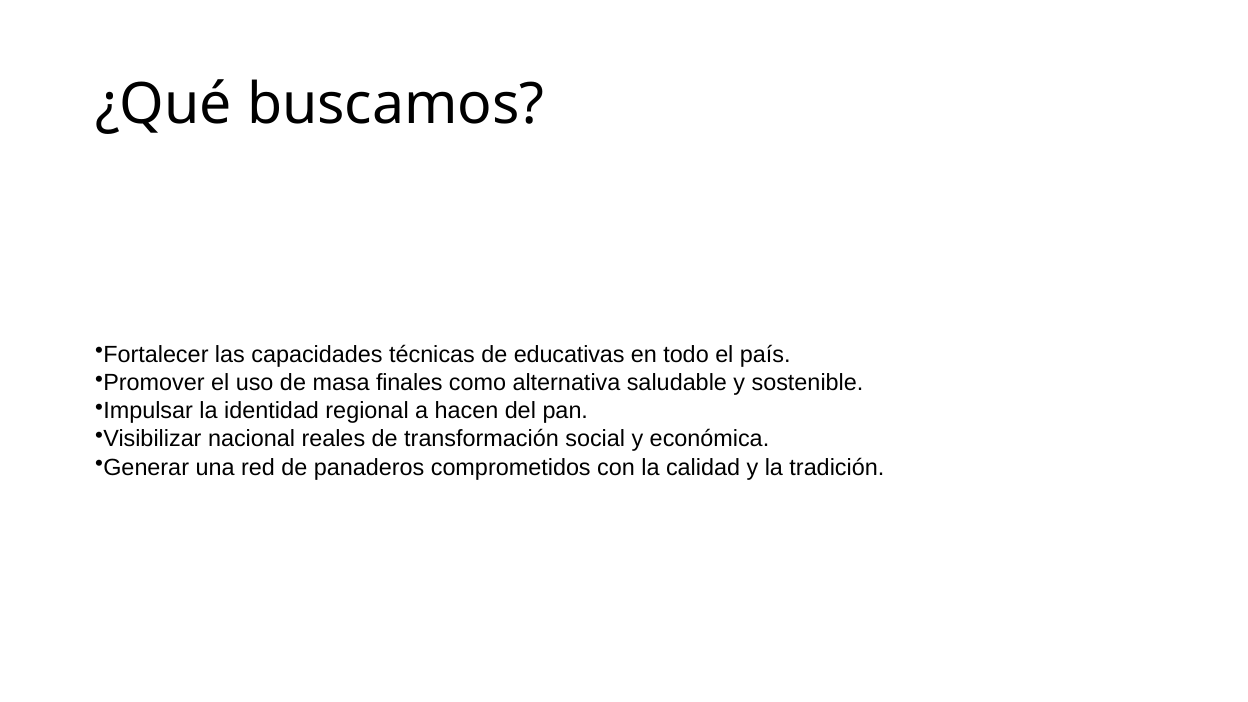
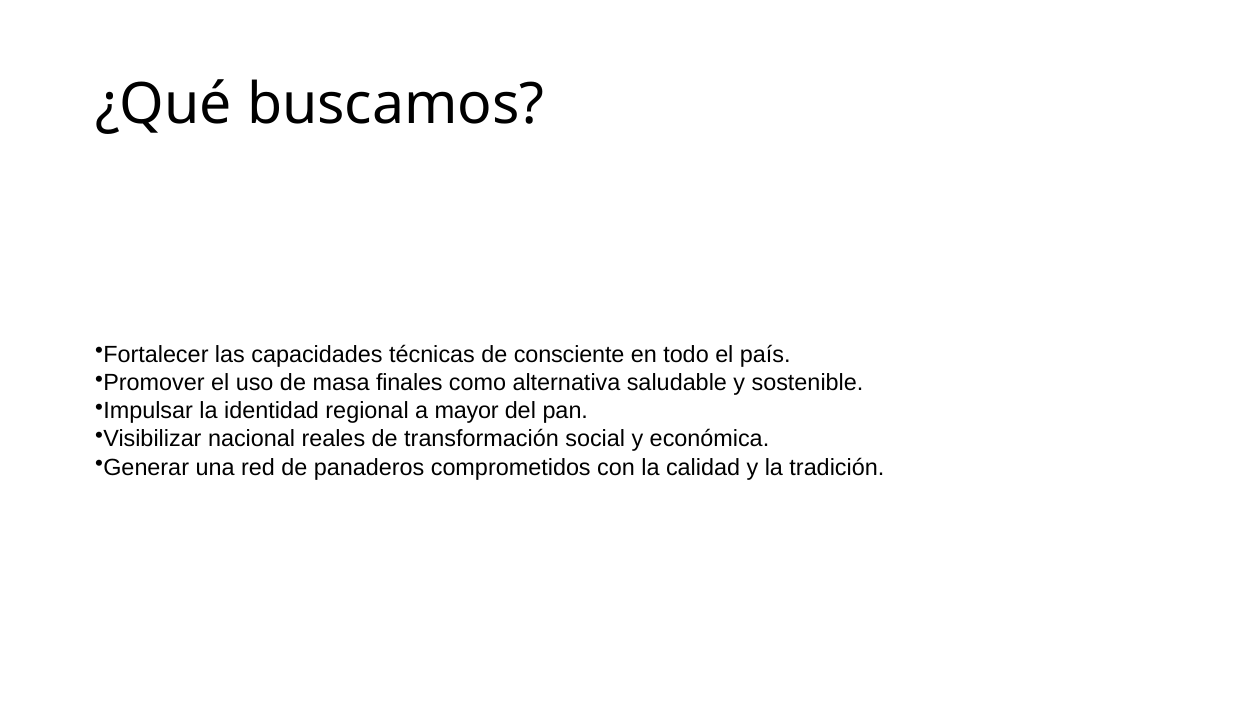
educativas: educativas -> consciente (569, 355)
hacen: hacen -> mayor (467, 411)
